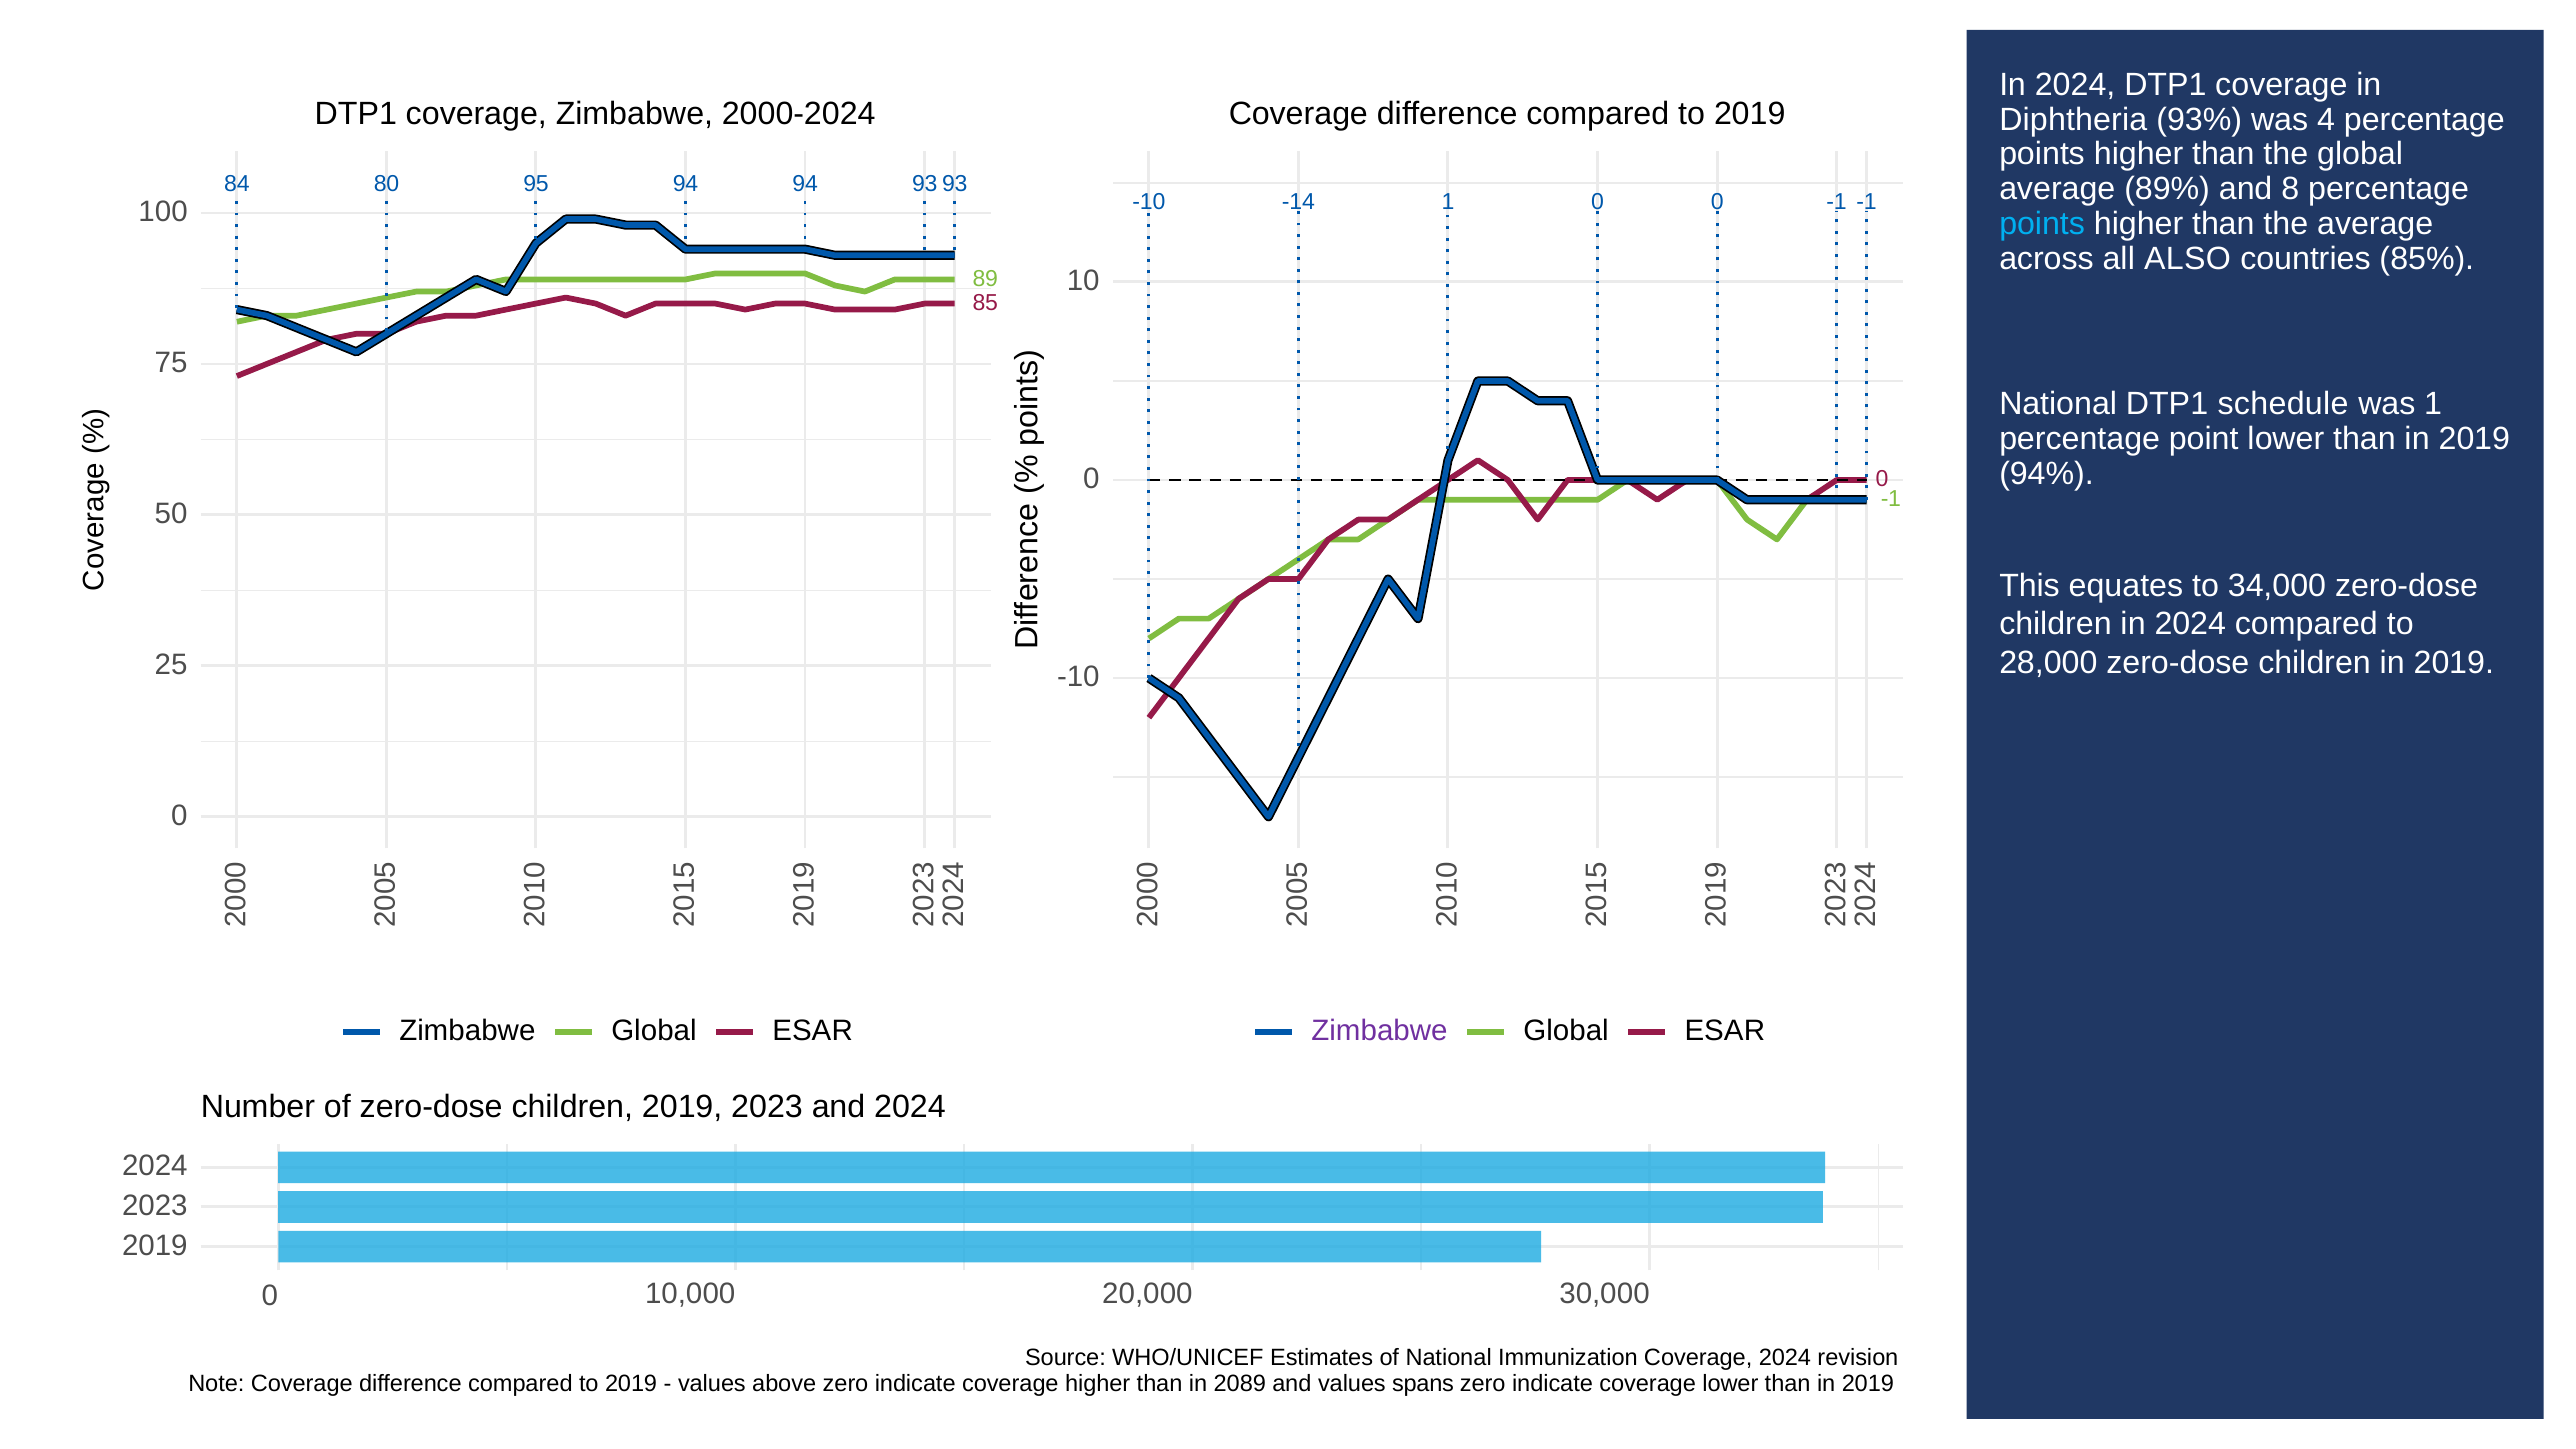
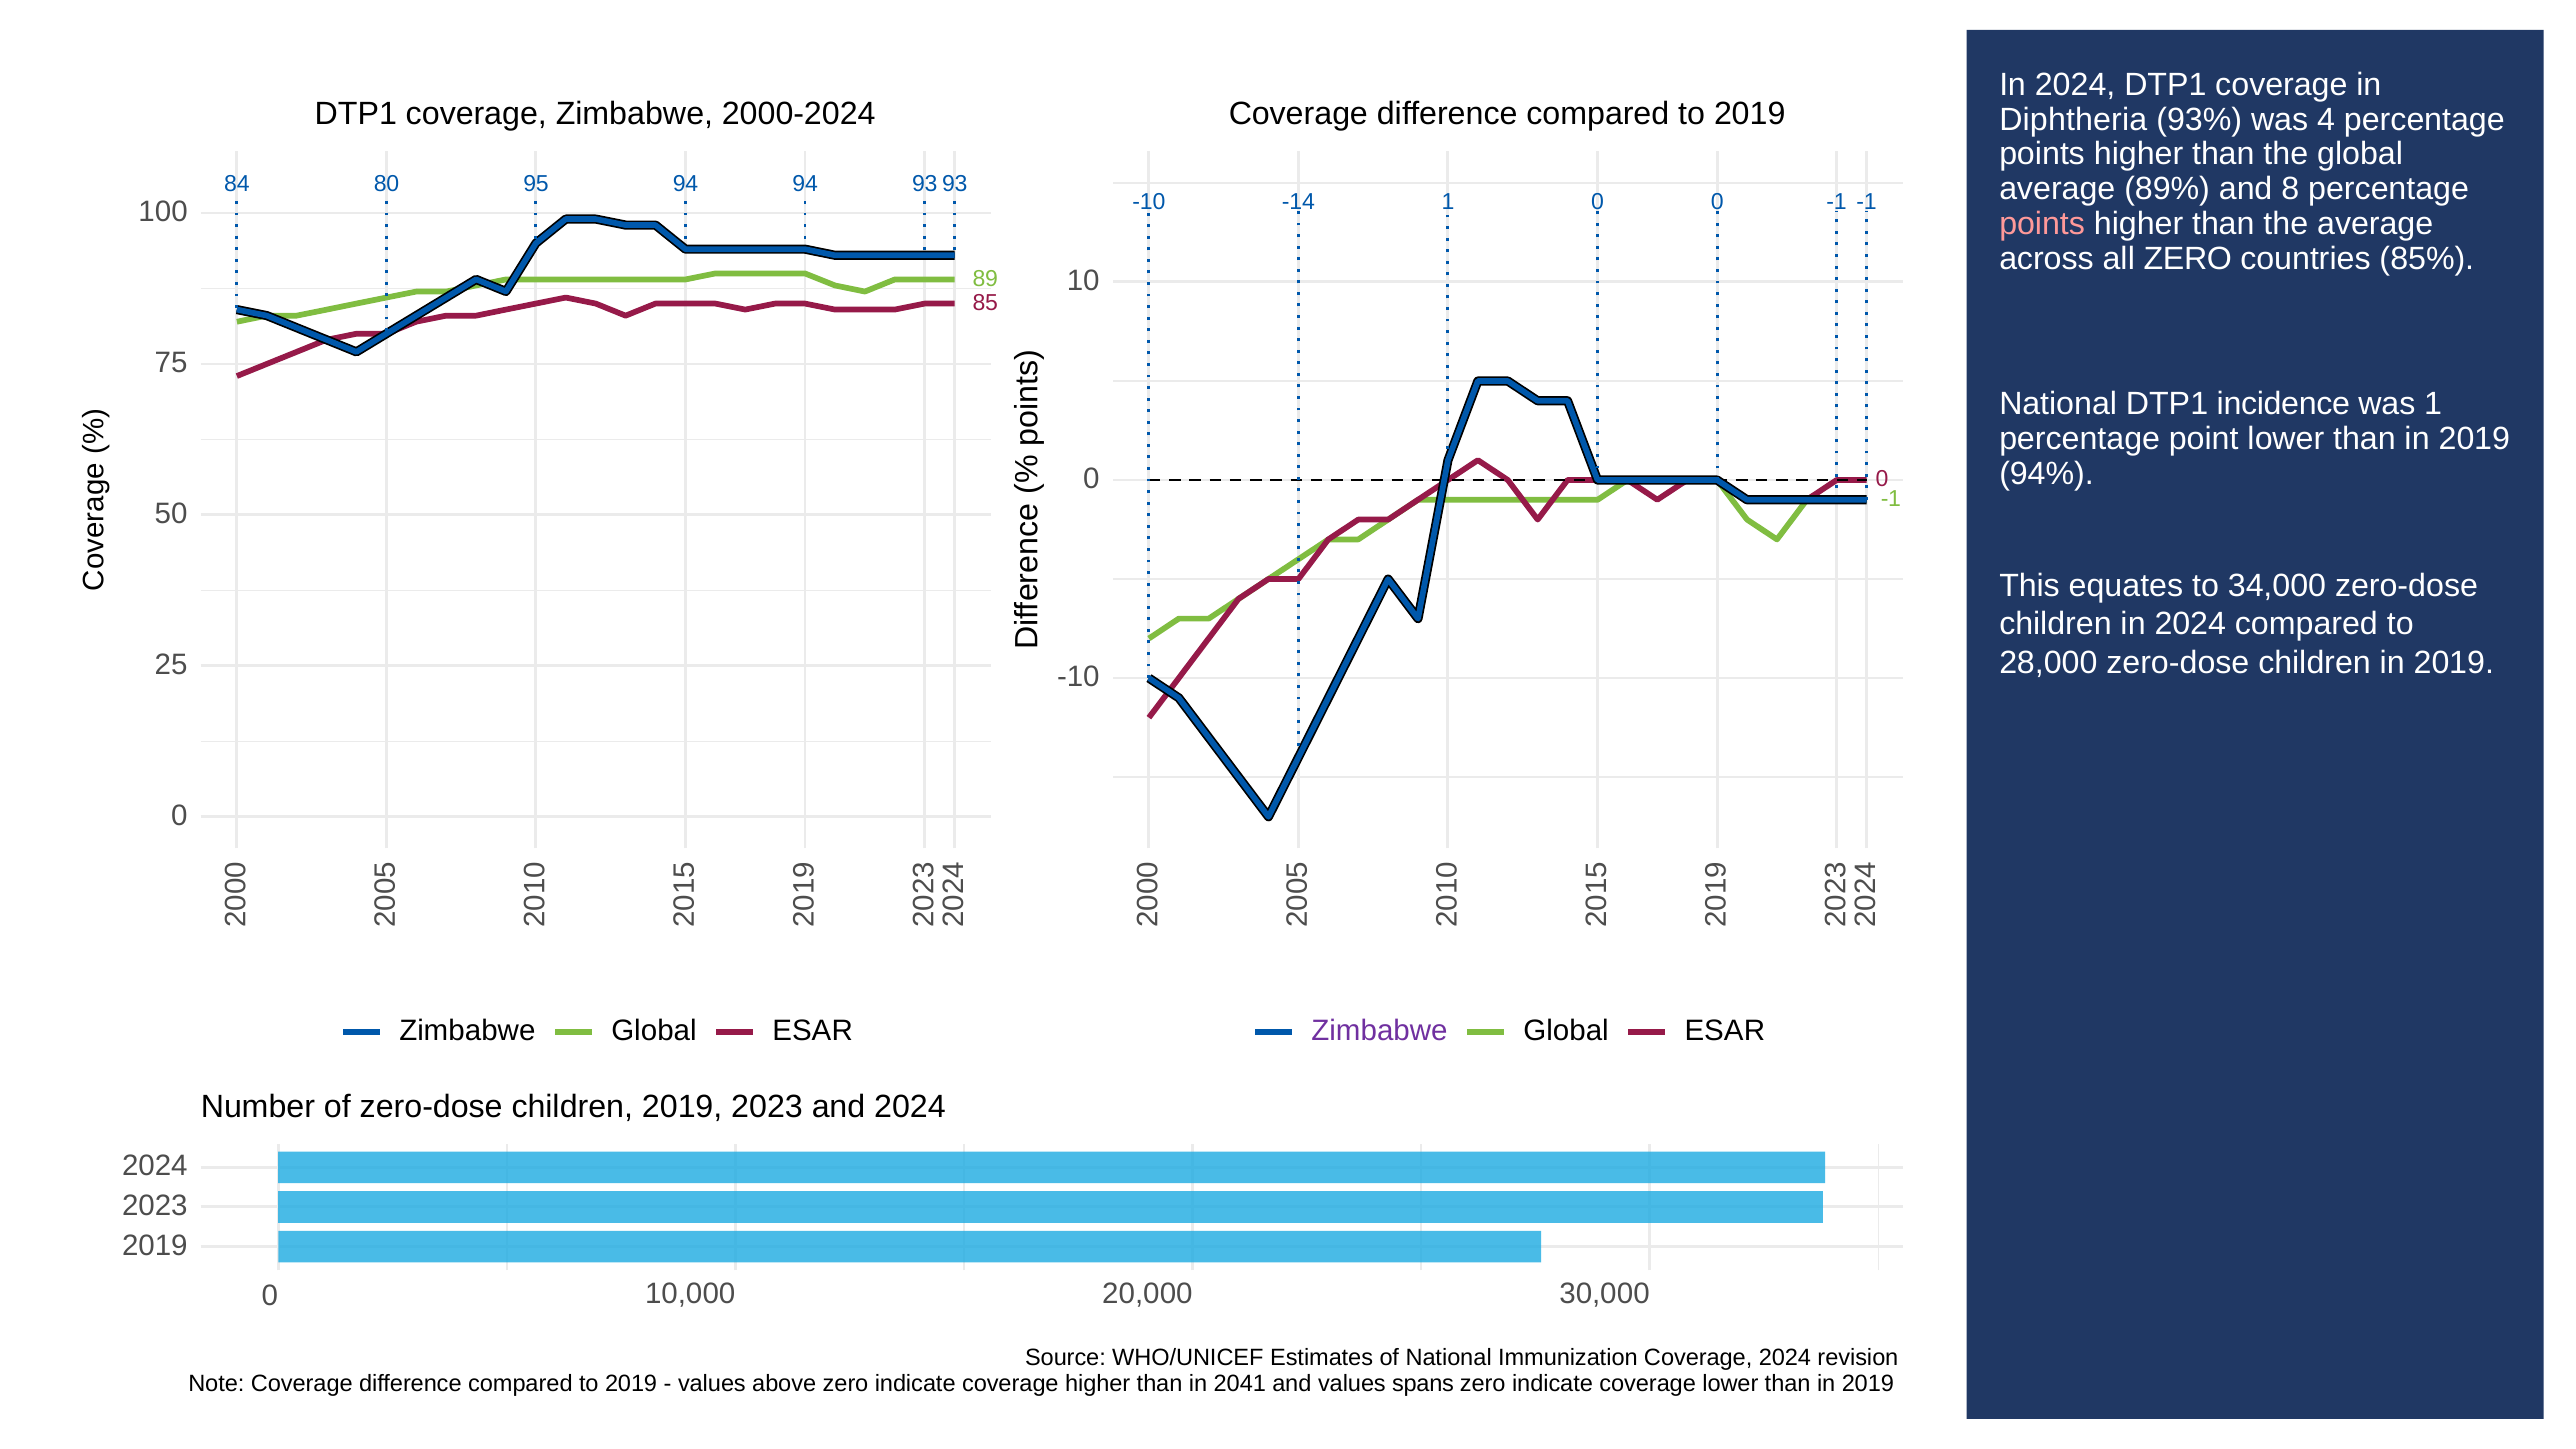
points colour: light blue -> pink (2042, 224)
all ALSO: ALSO -> ZERO (2188, 258)
schedule: schedule -> incidence (2283, 404)
2089: 2089 -> 2041 (1240, 1383)
